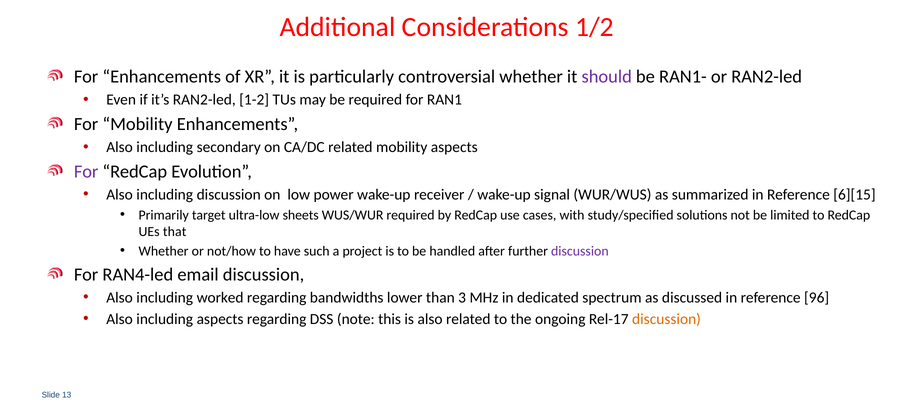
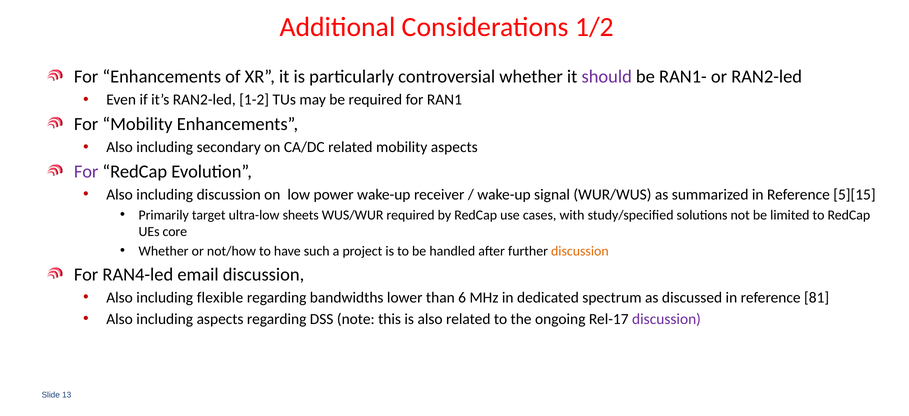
6][15: 6][15 -> 5][15 (854, 195)
that: that -> core (175, 231)
discussion colour: purple -> orange (580, 251)
worked: worked -> flexible (220, 297)
3: 3 -> 6 (462, 297)
96: 96 -> 81 (817, 297)
discussion colour: orange -> purple (667, 319)
